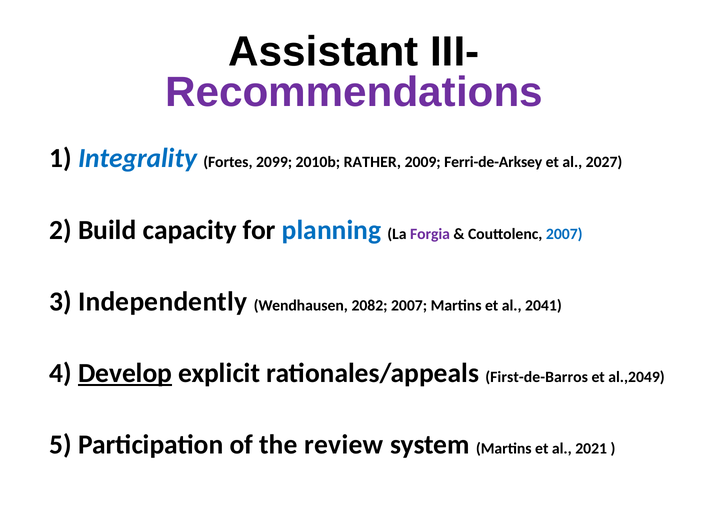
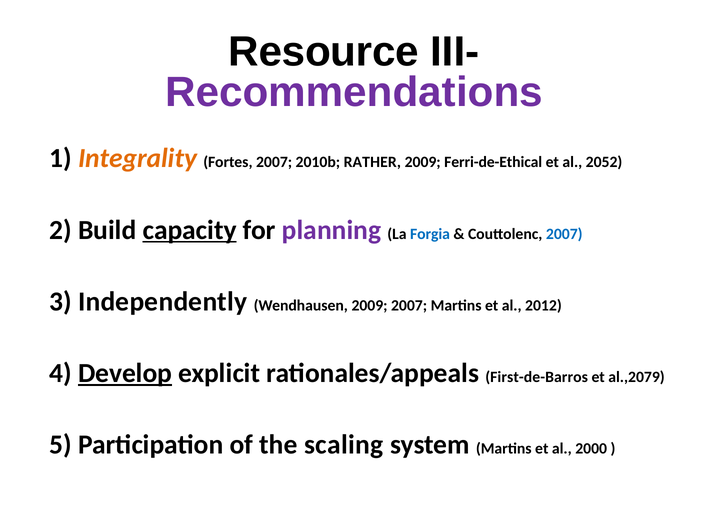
Assistant: Assistant -> Resource (324, 52)
Integrality colour: blue -> orange (138, 158)
Fortes 2099: 2099 -> 2007 (274, 162)
Ferri-de-Arksey: Ferri-de-Arksey -> Ferri-de-Ethical (493, 162)
2027: 2027 -> 2052 (604, 162)
capacity underline: none -> present (190, 230)
planning colour: blue -> purple (332, 230)
Forgia colour: purple -> blue (430, 234)
Wendhausen 2082: 2082 -> 2009 (370, 305)
2041: 2041 -> 2012 (543, 305)
al.,2049: al.,2049 -> al.,2079 (637, 377)
review: review -> scaling (344, 445)
2021: 2021 -> 2000 (591, 449)
